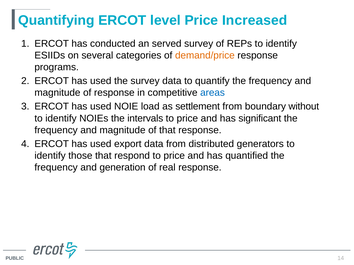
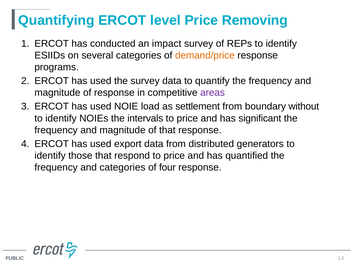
Increased: Increased -> Removing (255, 20)
served: served -> impact (167, 44)
areas colour: blue -> purple (212, 93)
and generation: generation -> categories (122, 168)
real: real -> four (167, 168)
